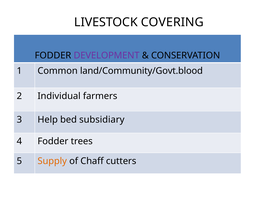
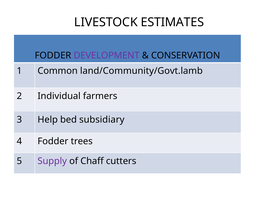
COVERING: COVERING -> ESTIMATES (172, 22)
land/Community/Govt.blood: land/Community/Govt.blood -> land/Community/Govt.lamb (141, 71)
Supply colour: orange -> purple (52, 161)
